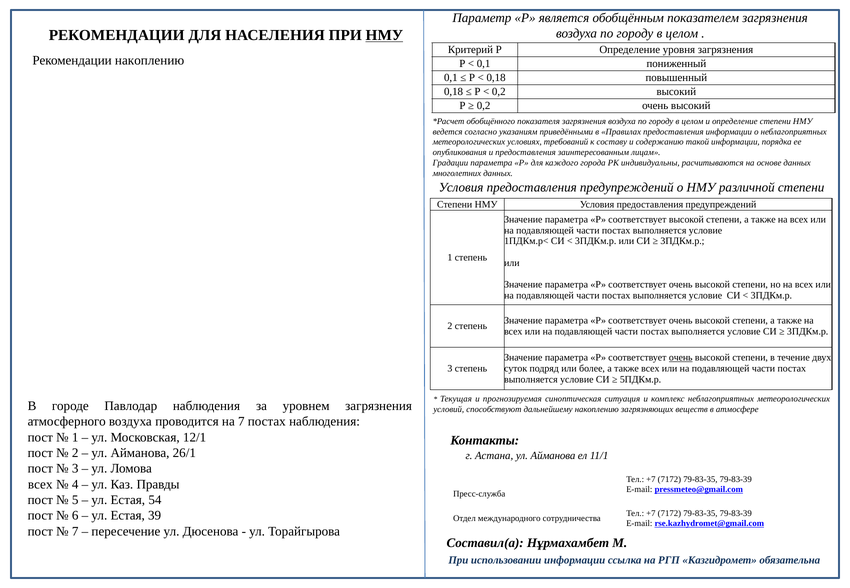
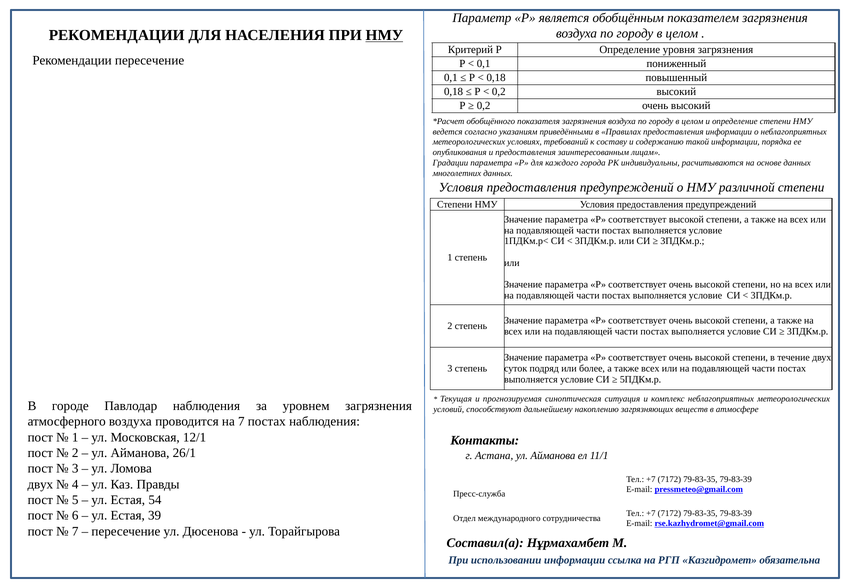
Рекомендации накоплению: накоплению -> пересечение (150, 60)
очень underline: present -> none (681, 358)
всех: всех -> двух (40, 485)
